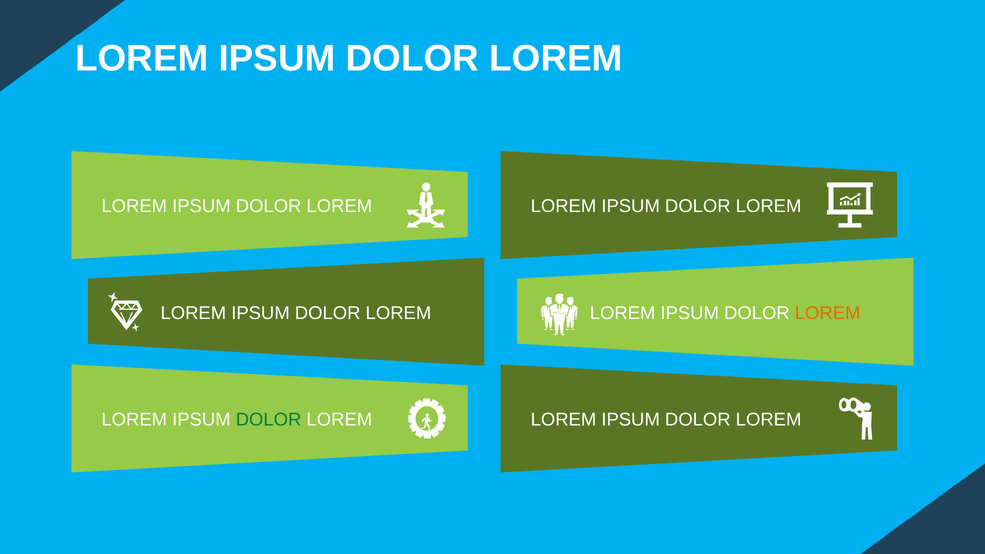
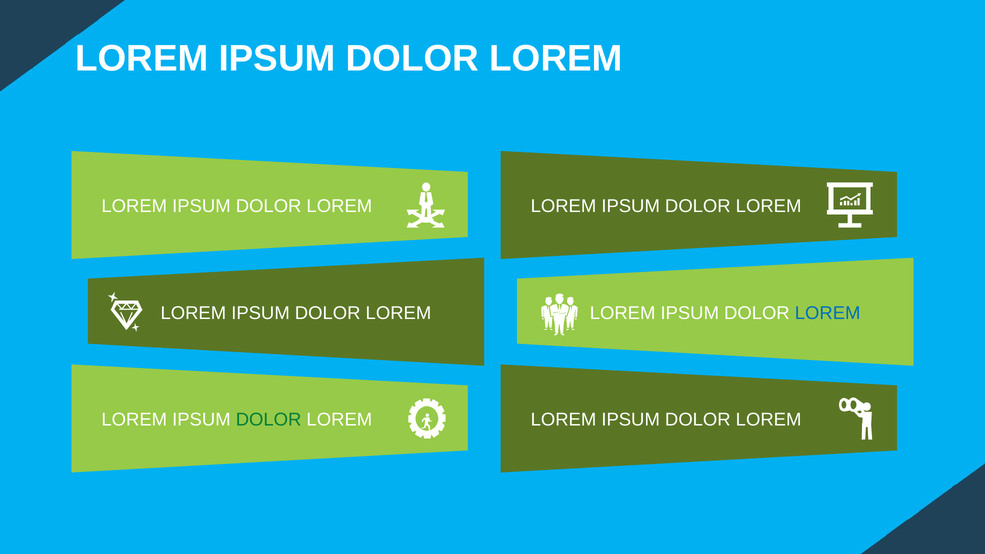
LOREM colour: orange -> blue (828, 313)
